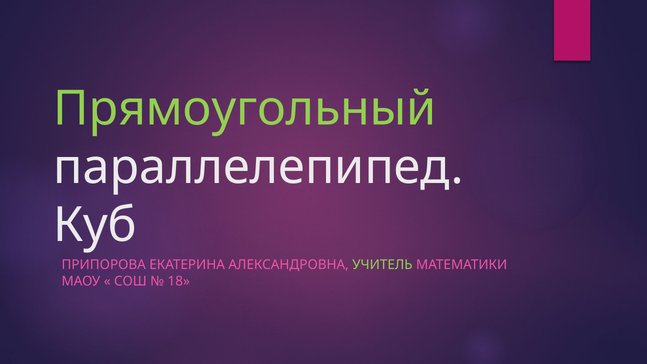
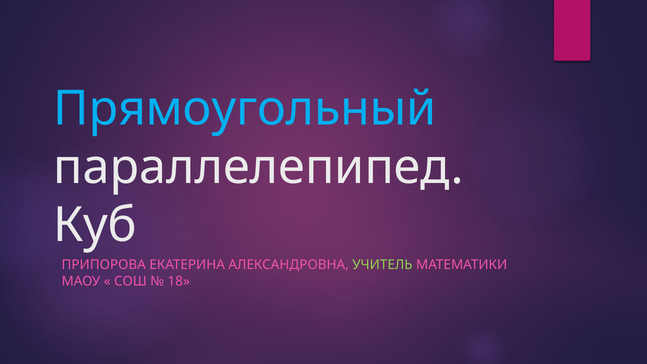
Прямоугольный colour: light green -> light blue (245, 109)
